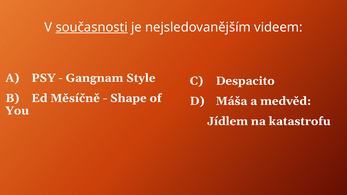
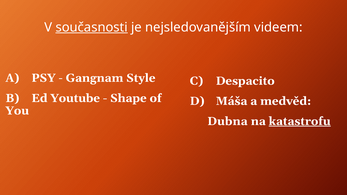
Měsíčně: Měsíčně -> Youtube (75, 98)
Jídlem: Jídlem -> Dubna (227, 121)
katastrofu underline: none -> present (300, 121)
